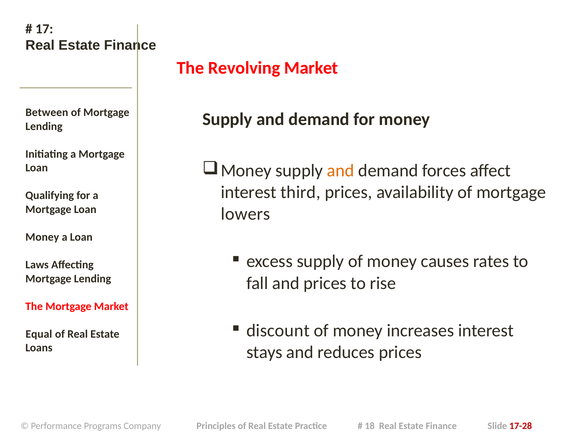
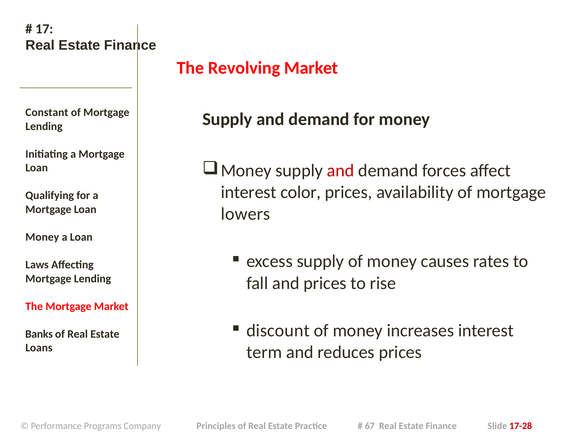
Between: Between -> Constant (47, 113)
and colour: orange -> red (341, 171)
third: third -> color (301, 192)
Equal: Equal -> Banks (39, 334)
stays: stays -> term (264, 353)
18: 18 -> 67 (370, 426)
